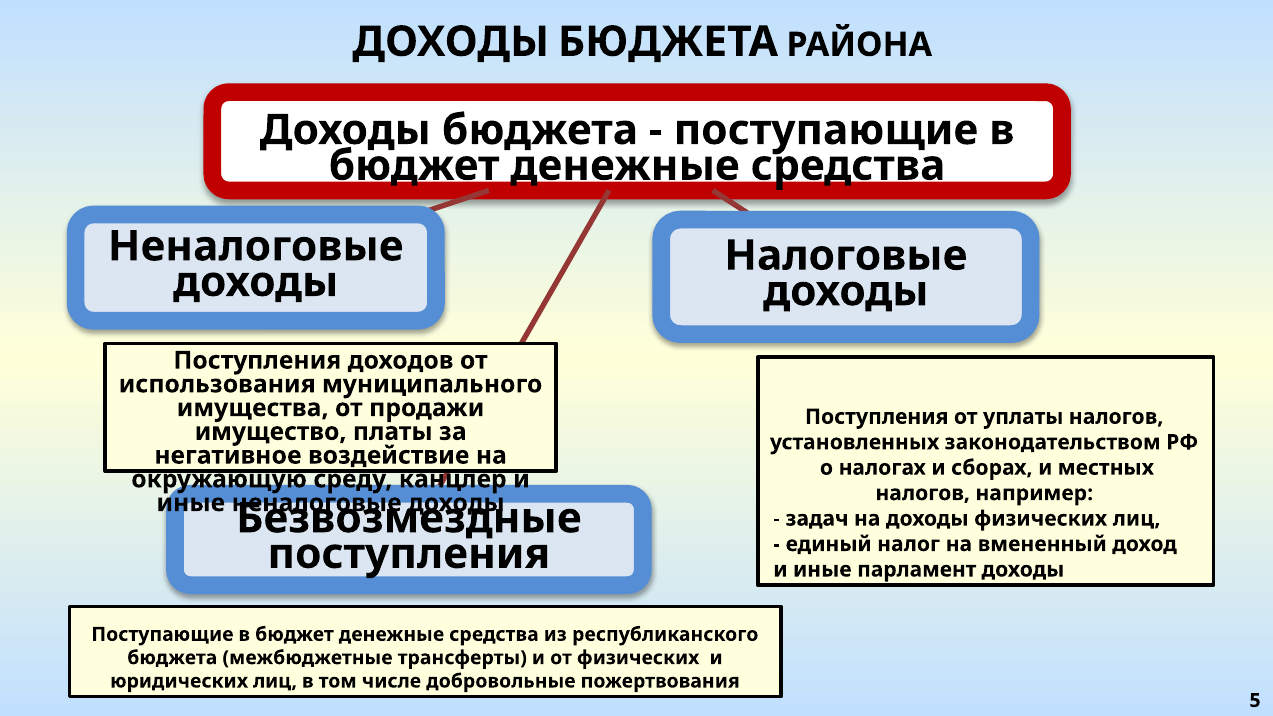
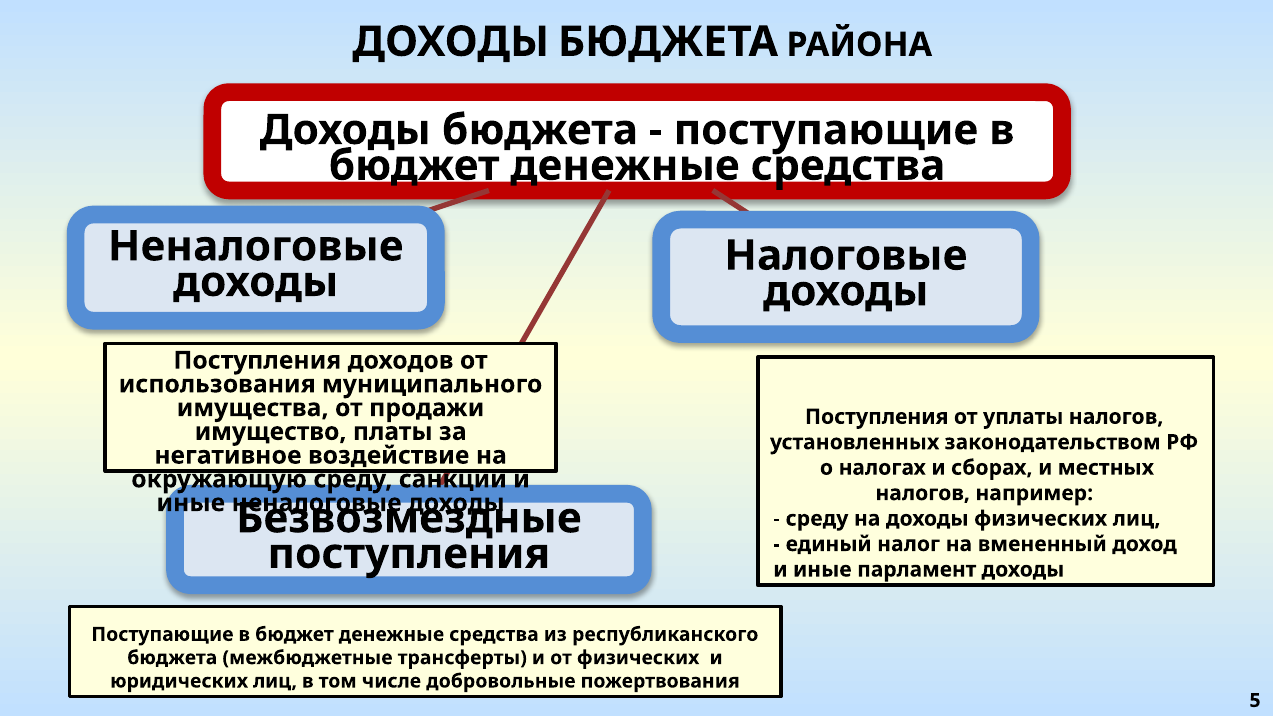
канцлер: канцлер -> санкции (453, 479)
задач: задач -> среду (817, 519)
